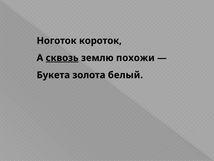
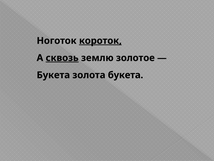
короток underline: none -> present (100, 41)
похожи: похожи -> золотое (135, 58)
золота белый: белый -> букета (126, 75)
